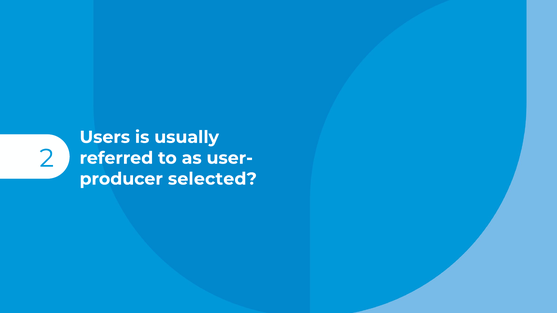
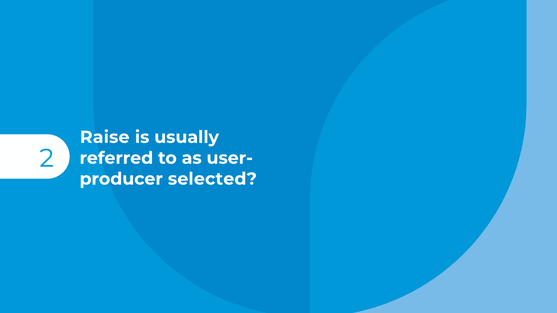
Users: Users -> Raise (105, 137)
